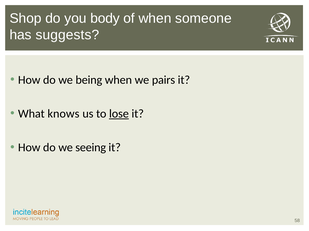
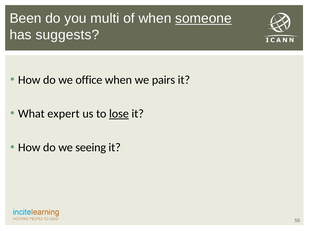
Shop: Shop -> Been (26, 18)
body: body -> multi (105, 18)
someone underline: none -> present (203, 18)
being: being -> office (89, 80)
knows: knows -> expert (63, 114)
